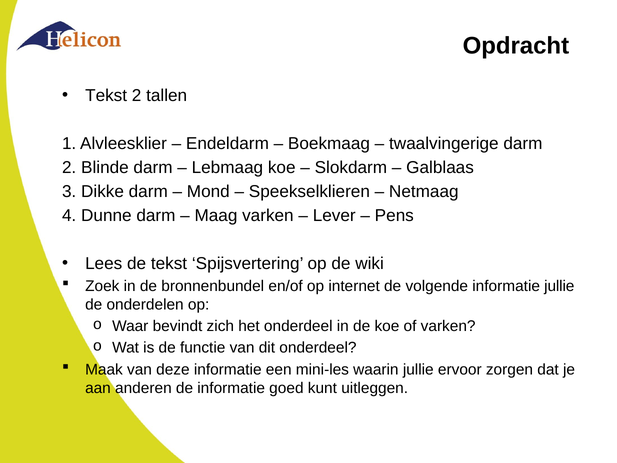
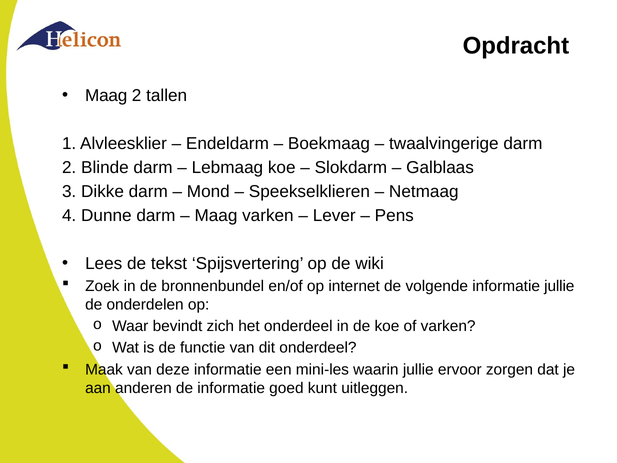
Tekst: Tekst -> Maag (106, 95)
